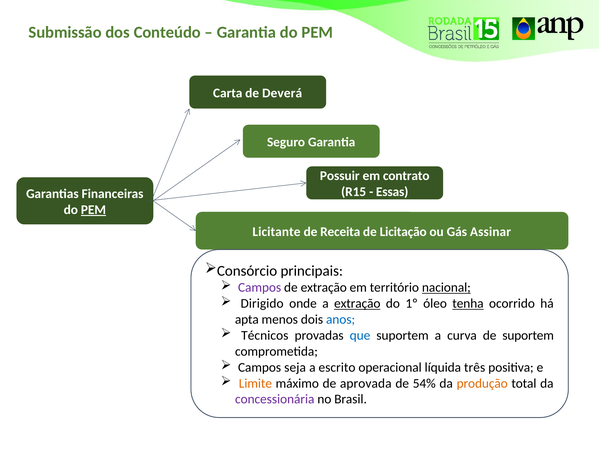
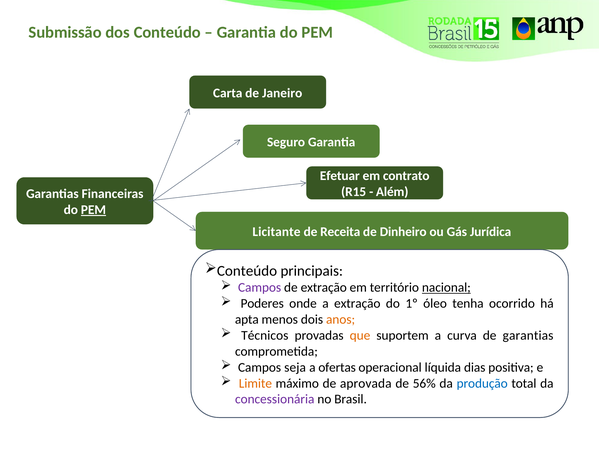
Deverá: Deverá -> Janeiro (282, 93)
Possuir: Possuir -> Efetuar (340, 176)
Essas: Essas -> Além (392, 192)
Licitação: Licitação -> Dinheiro (403, 232)
Assinar: Assinar -> Jurídica (491, 232)
Consórcio: Consórcio -> Conteúdo (247, 271)
Dirigido: Dirigido -> Poderes (262, 304)
extração underline: present -> none (357, 304)
tenha underline: present -> none (468, 304)
anos colour: blue -> orange (341, 320)
que colour: blue -> orange (360, 336)
de suportem: suportem -> garantias (528, 336)
escrito: escrito -> ofertas (337, 368)
três: três -> dias (475, 368)
54%: 54% -> 56% (424, 384)
produção colour: orange -> blue (482, 384)
